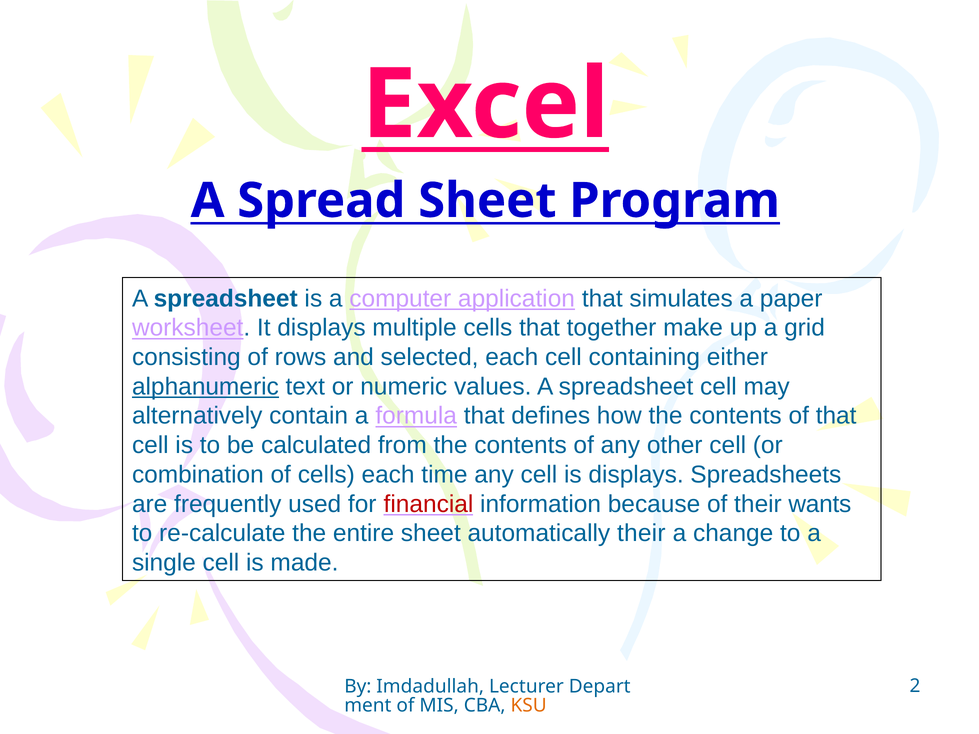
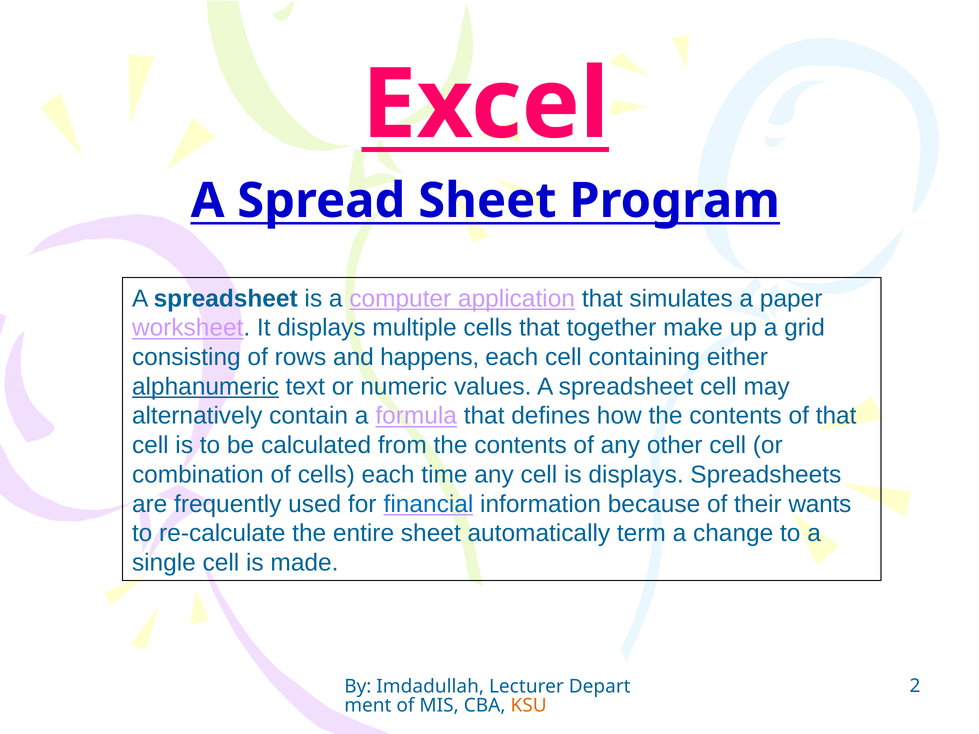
selected: selected -> happens (430, 357)
financial colour: red -> blue (428, 504)
automatically their: their -> term (641, 534)
